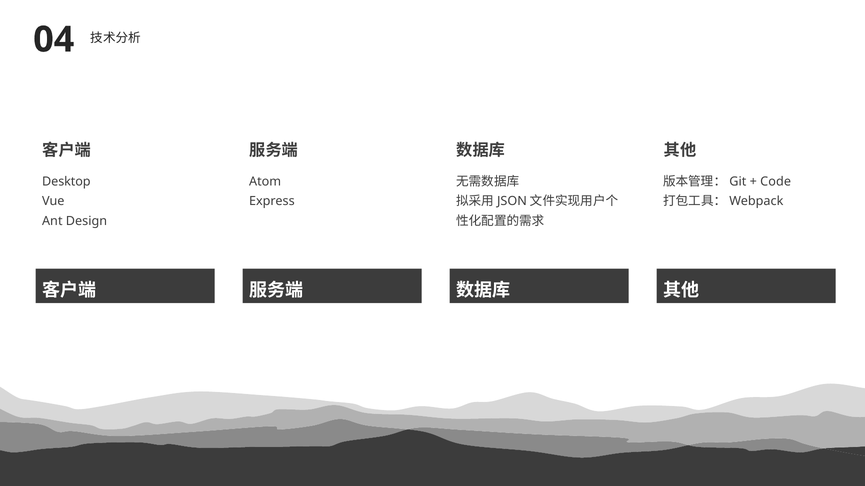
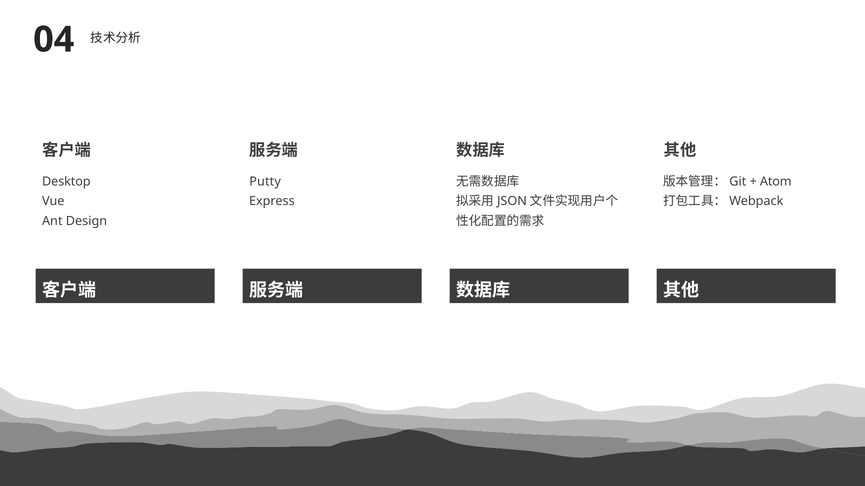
Code: Code -> Atom (776, 182)
Atom: Atom -> Putty (265, 182)
